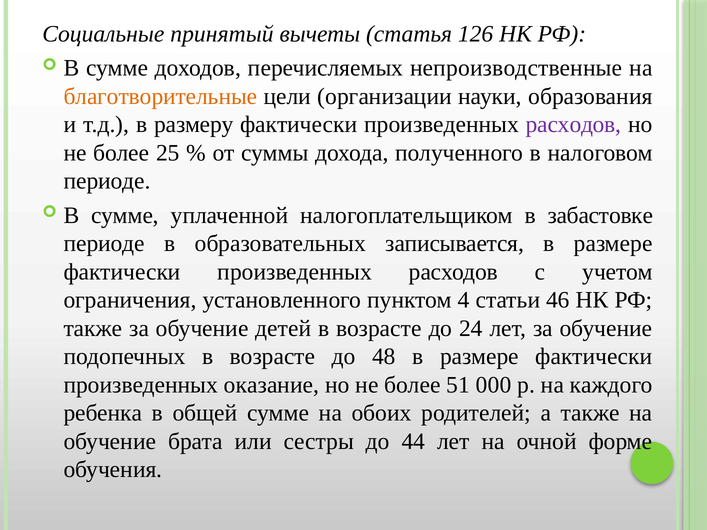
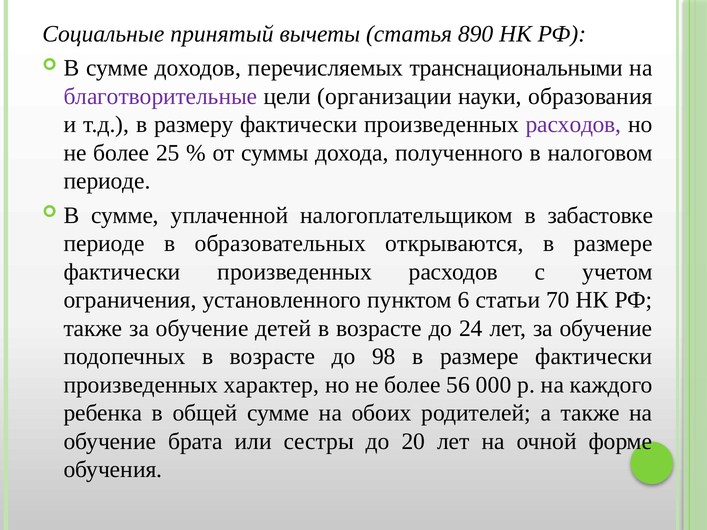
126: 126 -> 890 (476, 34)
непроизводственные: непроизводственные -> транснациональными (516, 68)
благотворительные colour: orange -> purple (160, 96)
записывается: записывается -> открываются (455, 244)
4: 4 -> 6 (464, 300)
46: 46 -> 70 (558, 300)
48: 48 -> 98 (384, 357)
оказание: оказание -> характер (272, 385)
51: 51 -> 56 (458, 385)
44: 44 -> 20 (413, 442)
